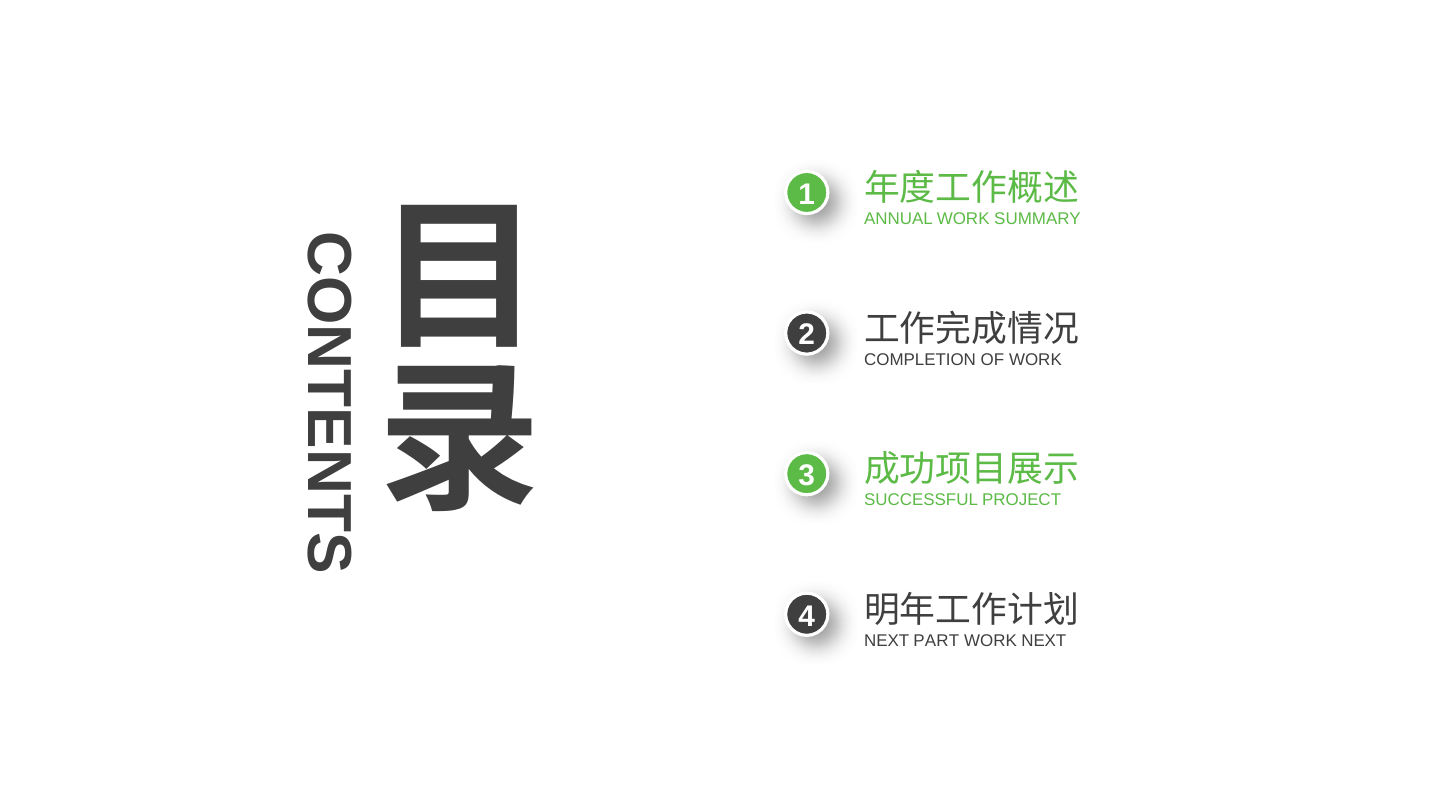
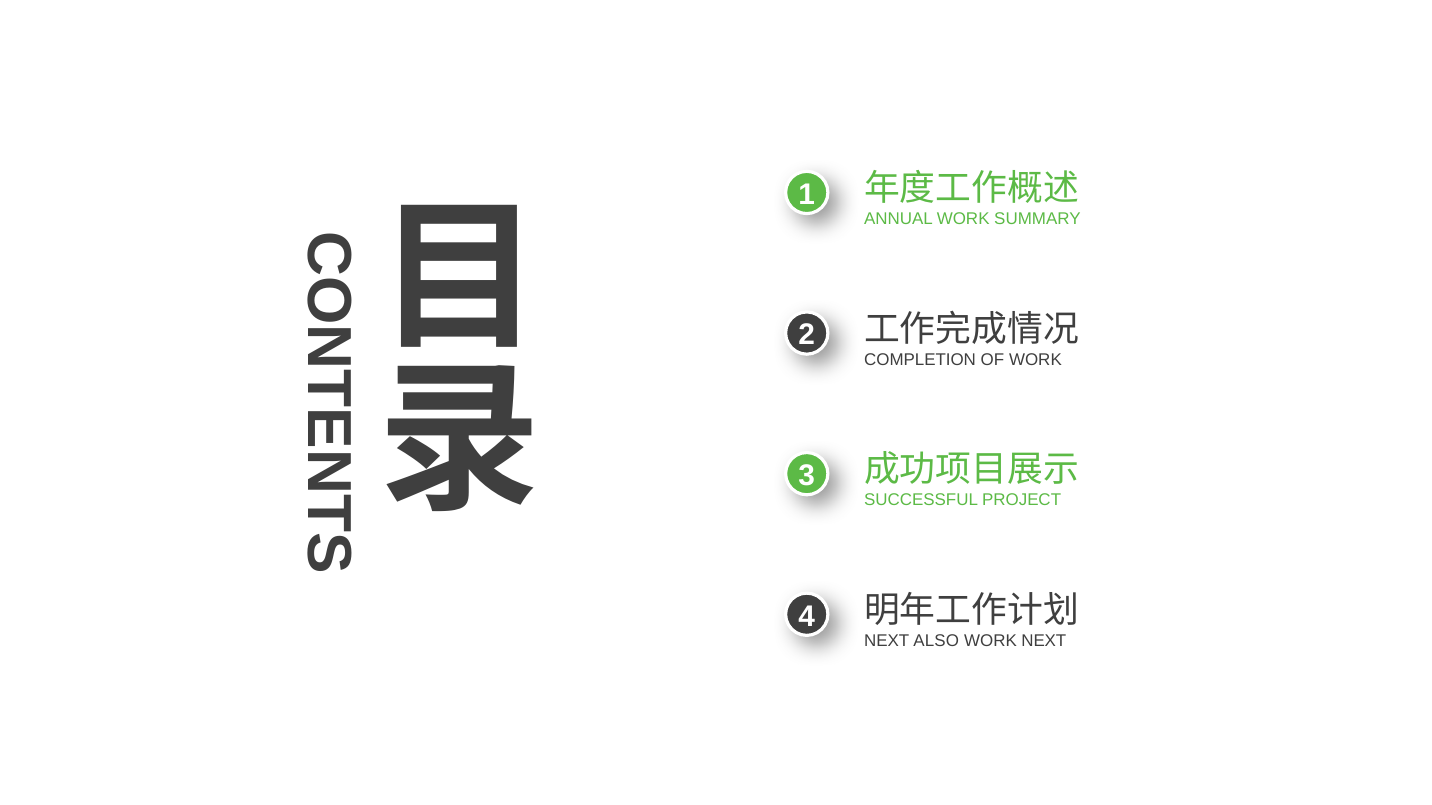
PART: PART -> ALSO (936, 641)
